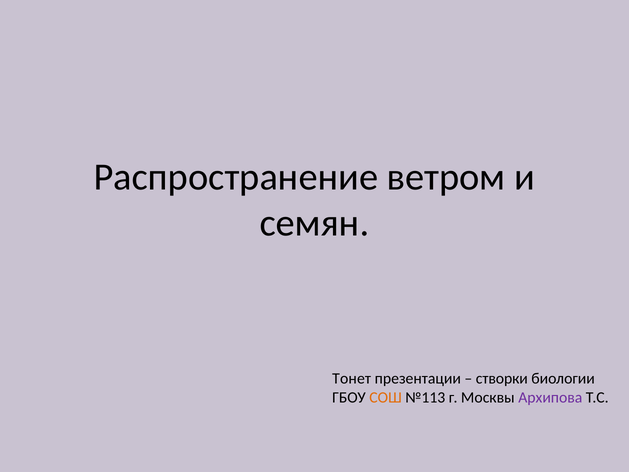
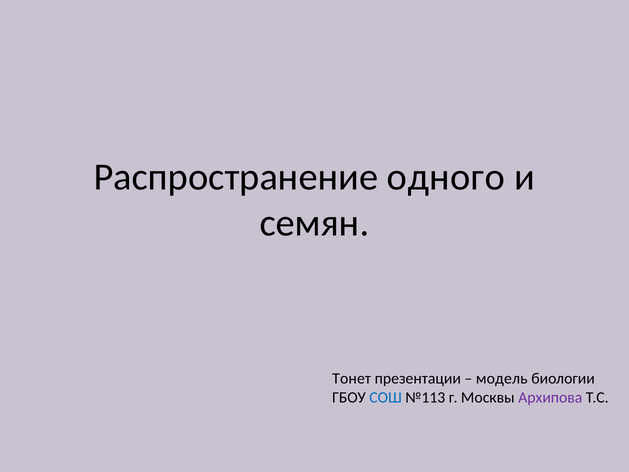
ветром: ветром -> одного (446, 177)
створки: створки -> модель (502, 378)
СОШ colour: orange -> blue (386, 397)
